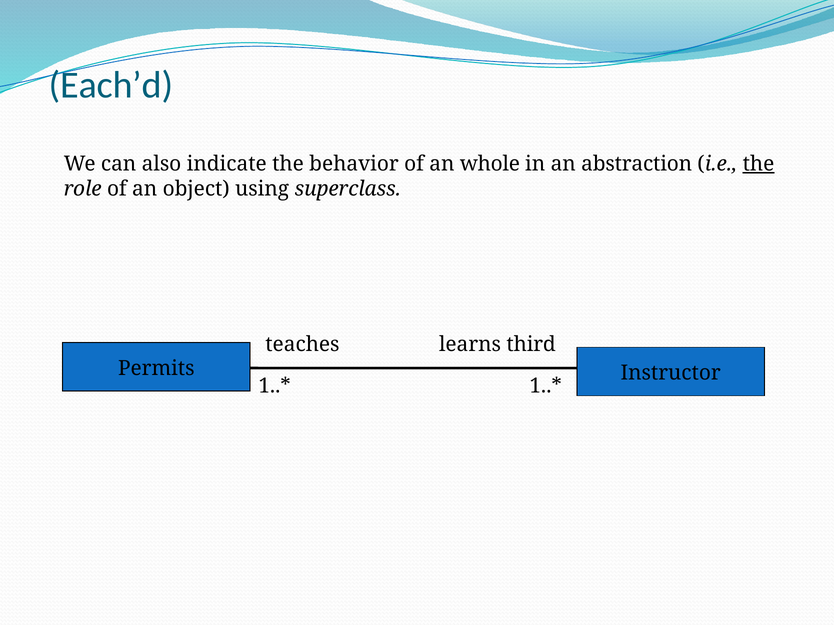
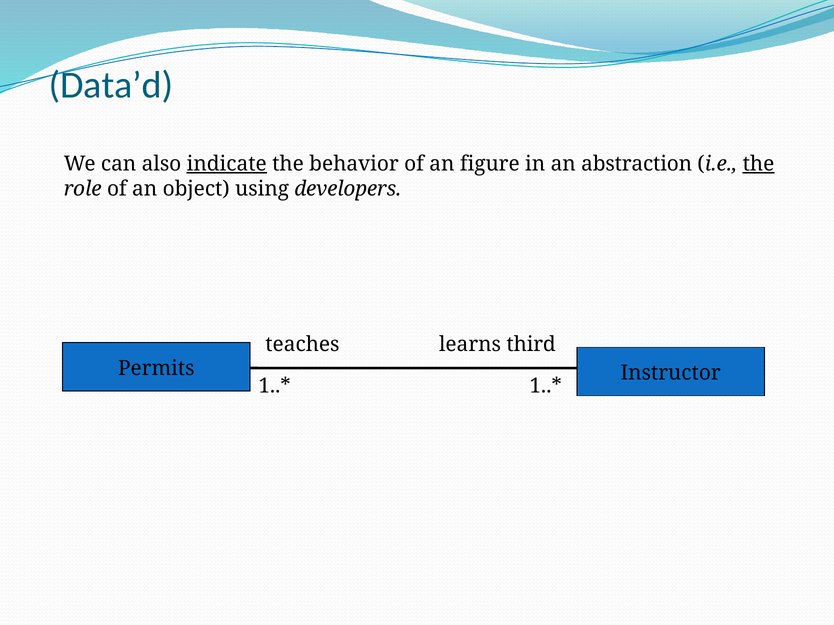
Each’d: Each’d -> Data’d (111, 85)
indicate underline: none -> present (227, 164)
whole: whole -> figure (490, 164)
superclass: superclass -> developers (348, 189)
